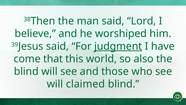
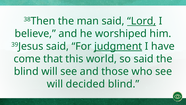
Lord underline: none -> present (142, 21)
so also: also -> said (144, 59)
claimed: claimed -> decided (85, 84)
